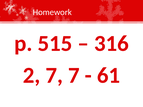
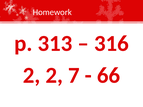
515: 515 -> 313 (55, 44)
2 7: 7 -> 2 (54, 76)
61: 61 -> 66 (108, 76)
